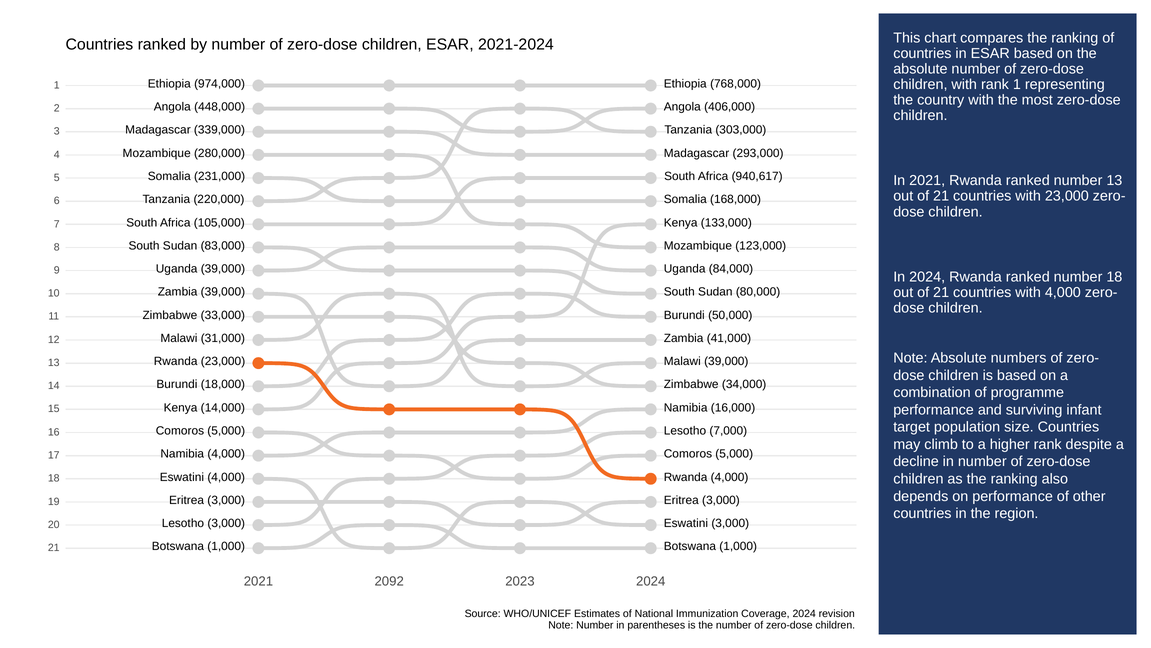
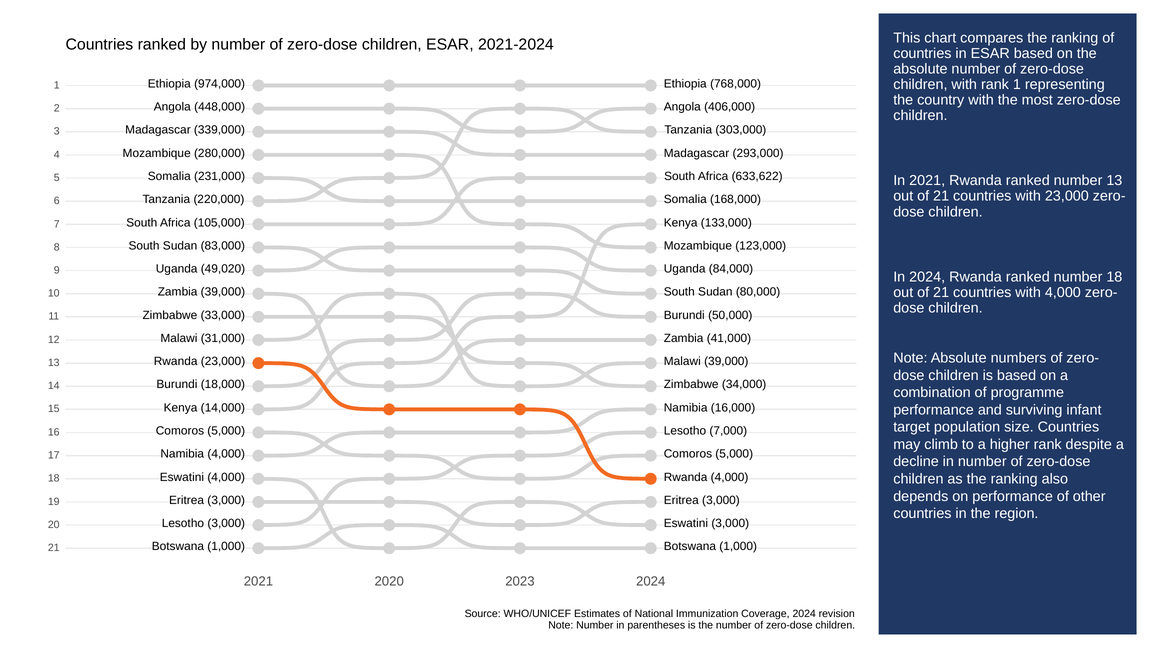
940,617: 940,617 -> 633,622 (757, 176)
Uganda 39,000: 39,000 -> 49,020 (223, 269)
2092: 2092 -> 2020 (389, 581)
